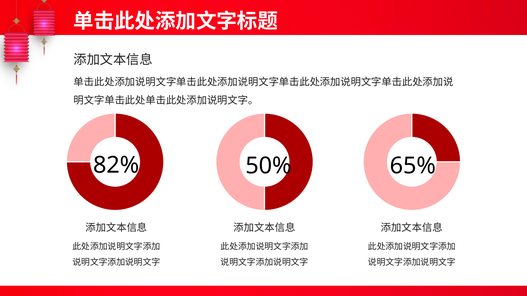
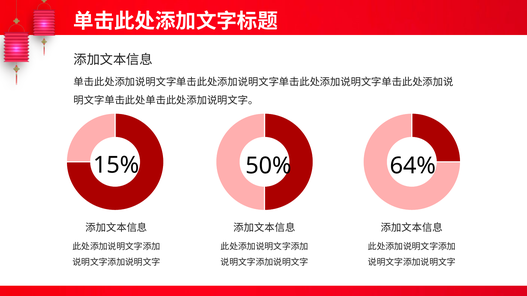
82%: 82% -> 15% (116, 165)
65%: 65% -> 64% (413, 166)
